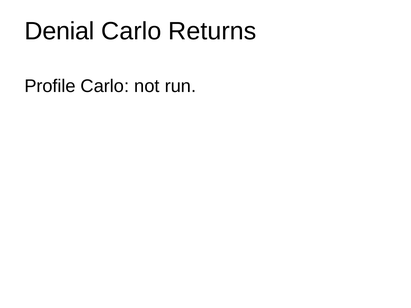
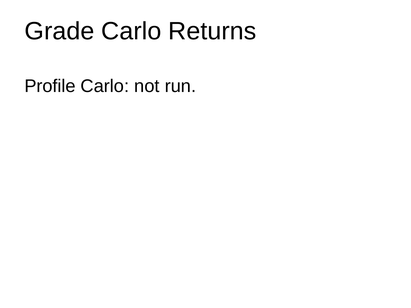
Denial: Denial -> Grade (59, 31)
